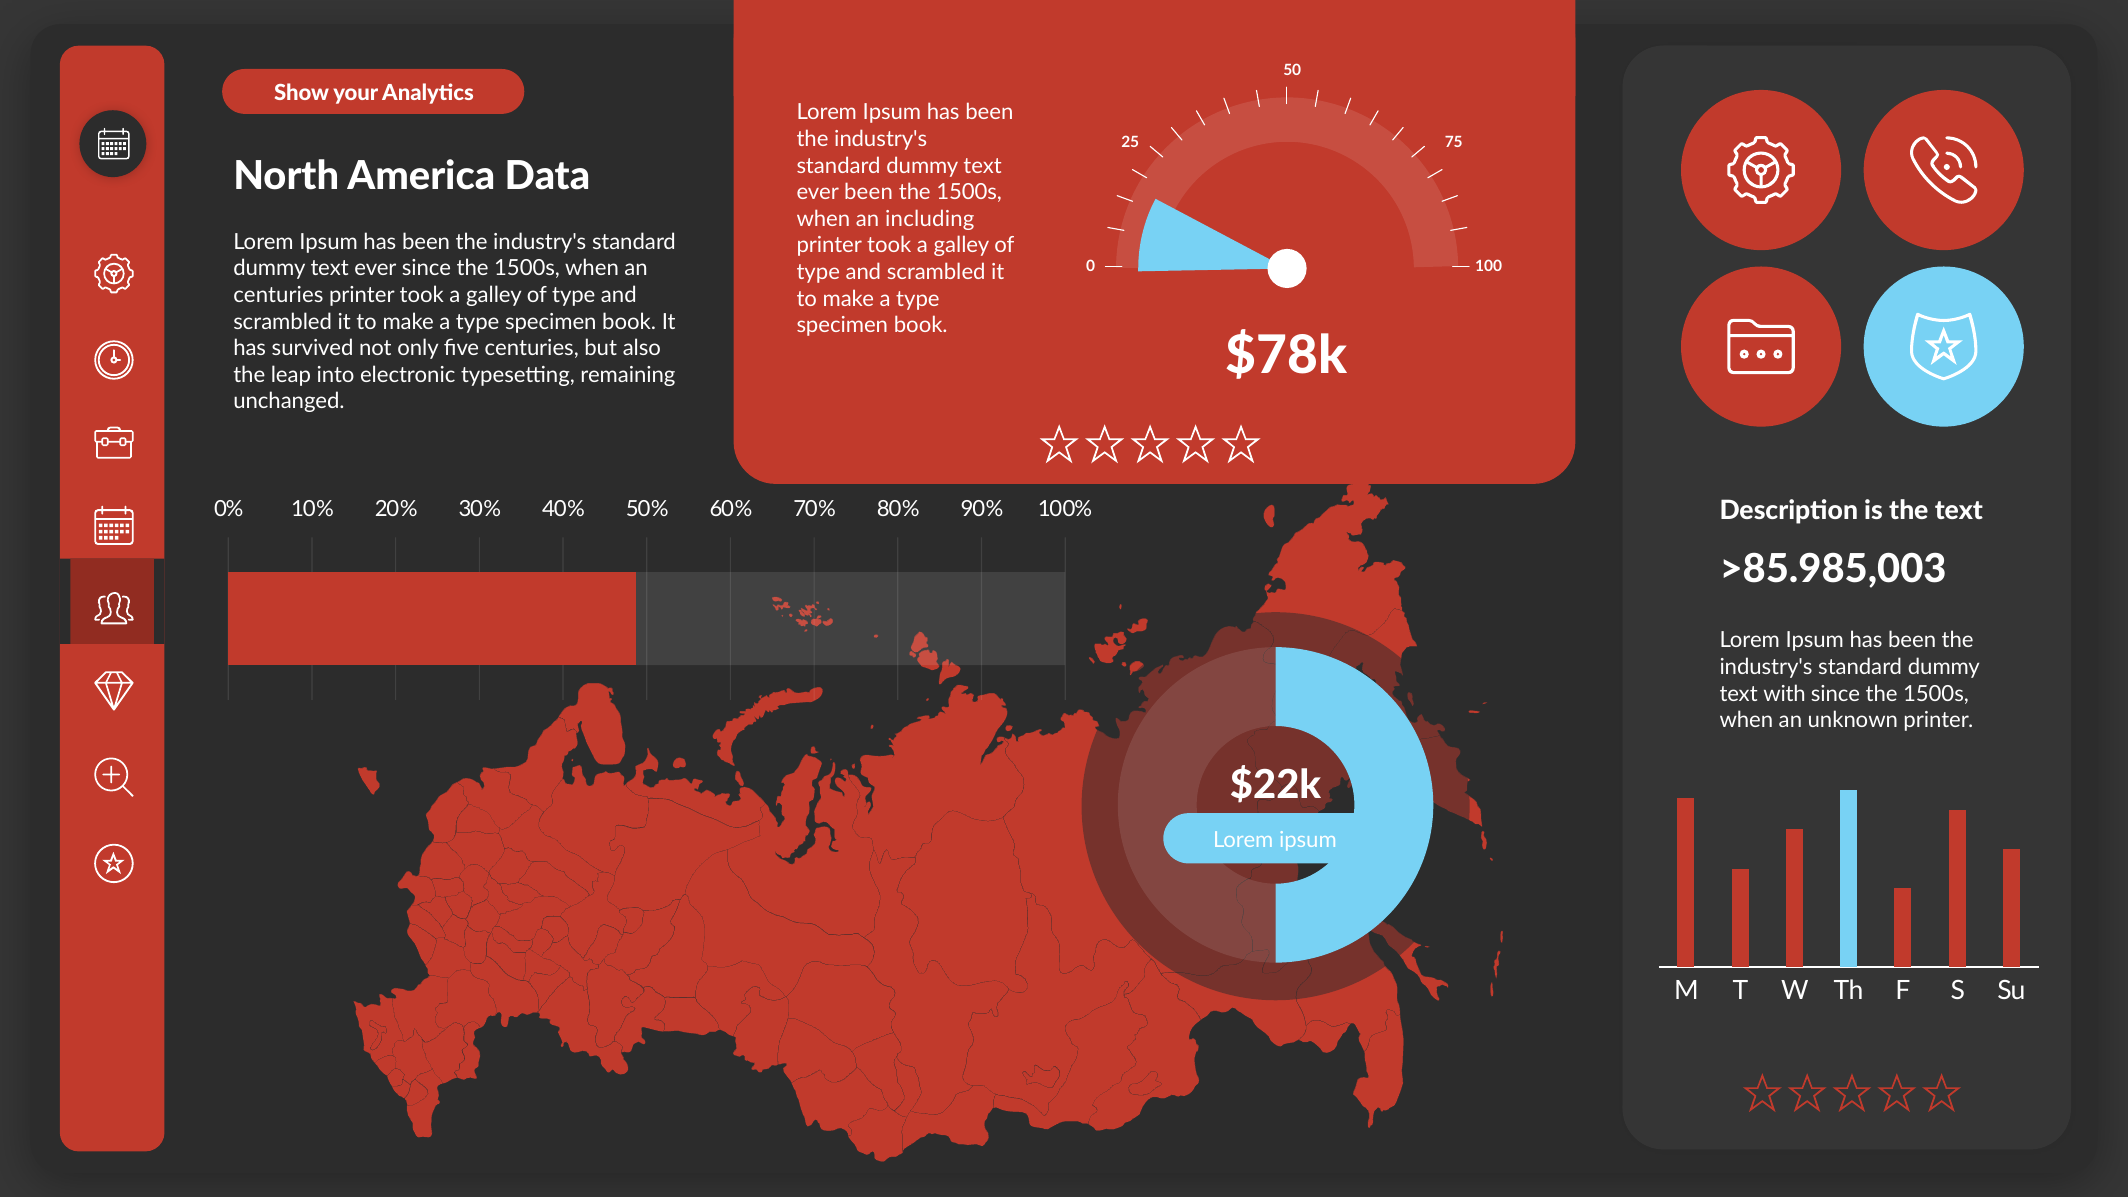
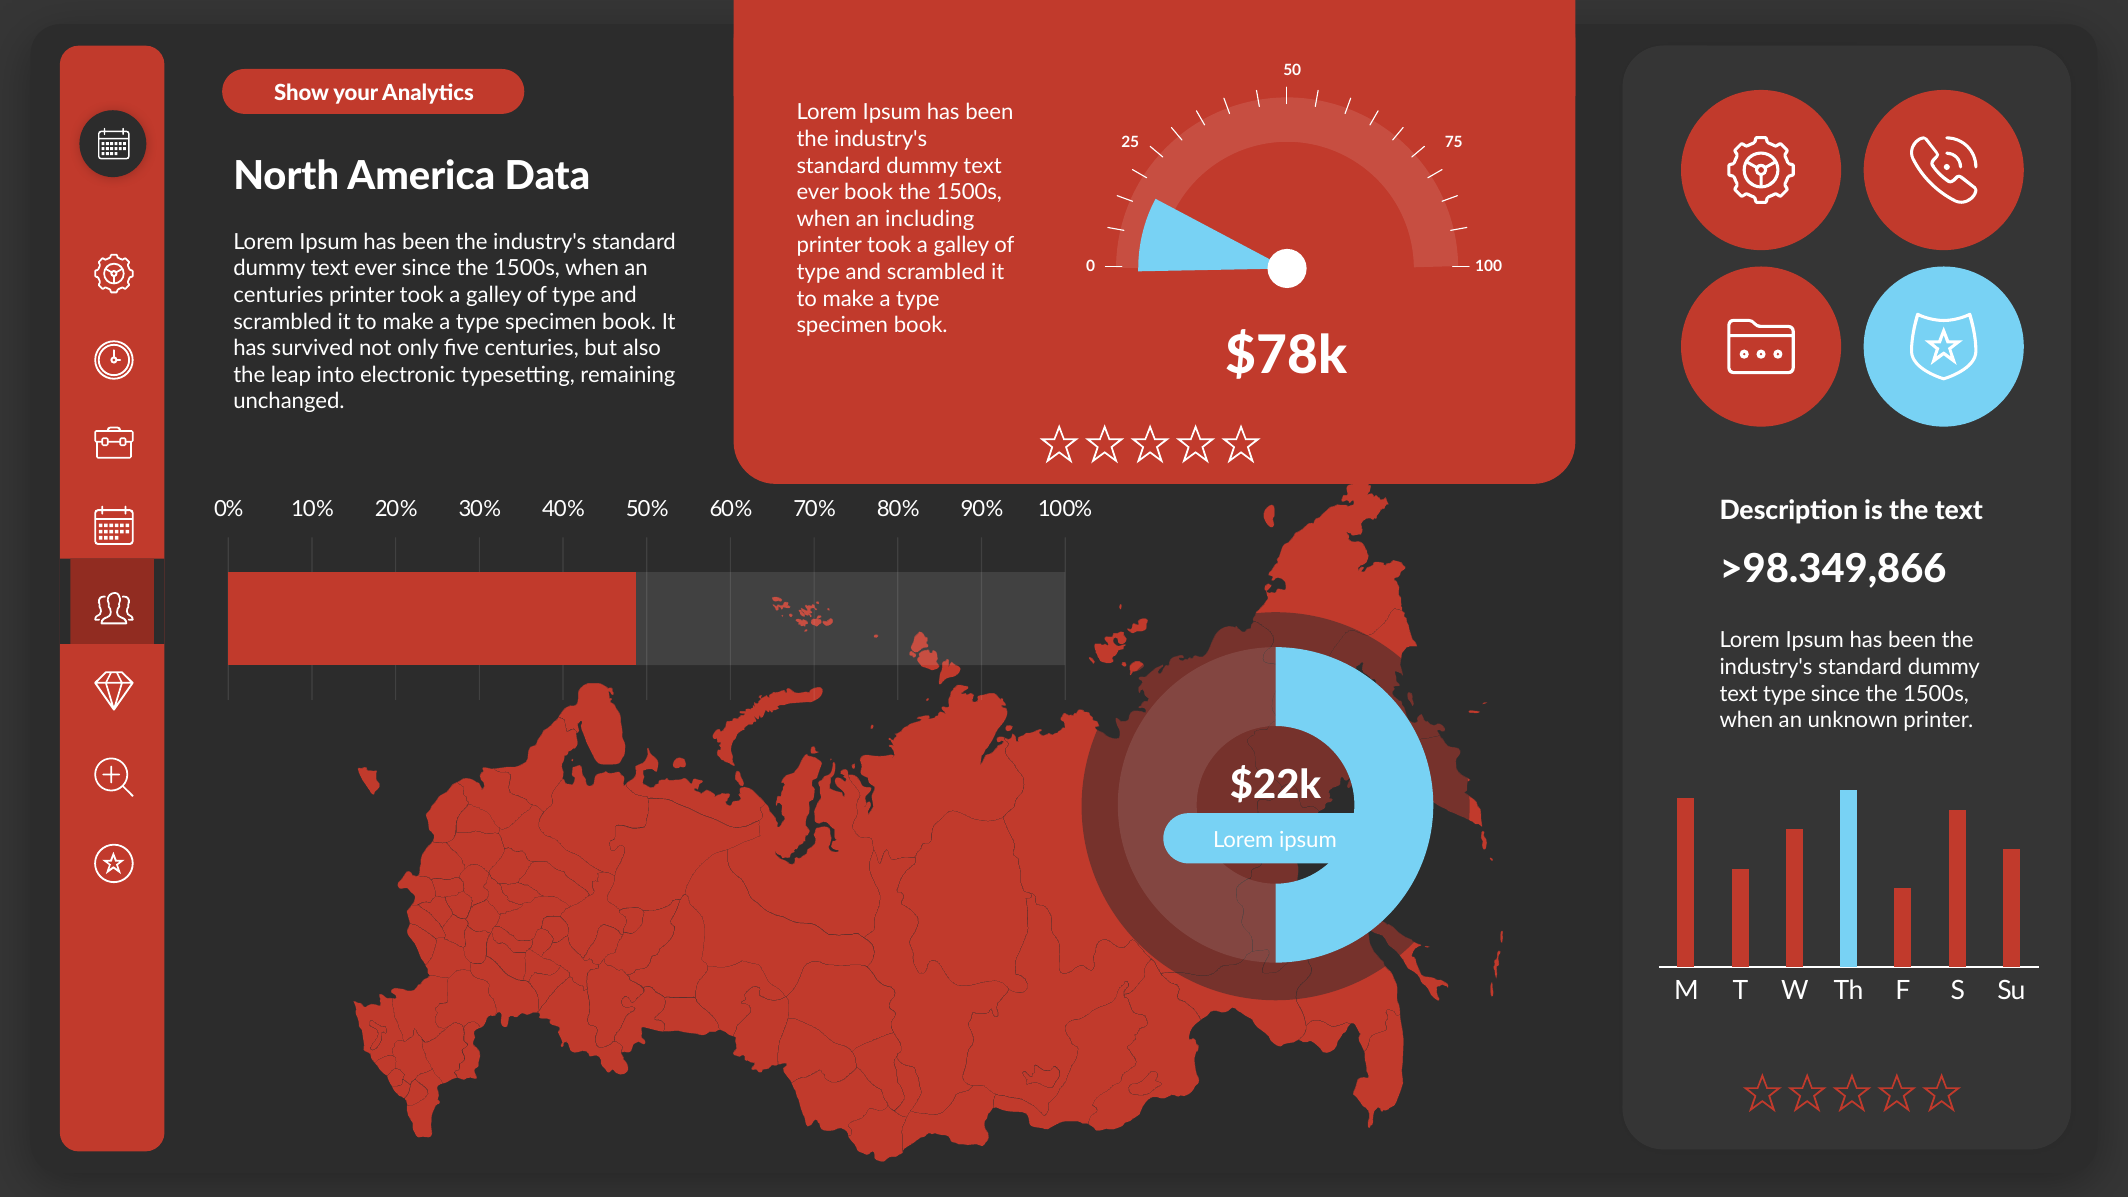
ever been: been -> book (869, 192)
>85.985,003: >85.985,003 -> >98.349,866 (1833, 569)
text with: with -> type (1785, 694)
